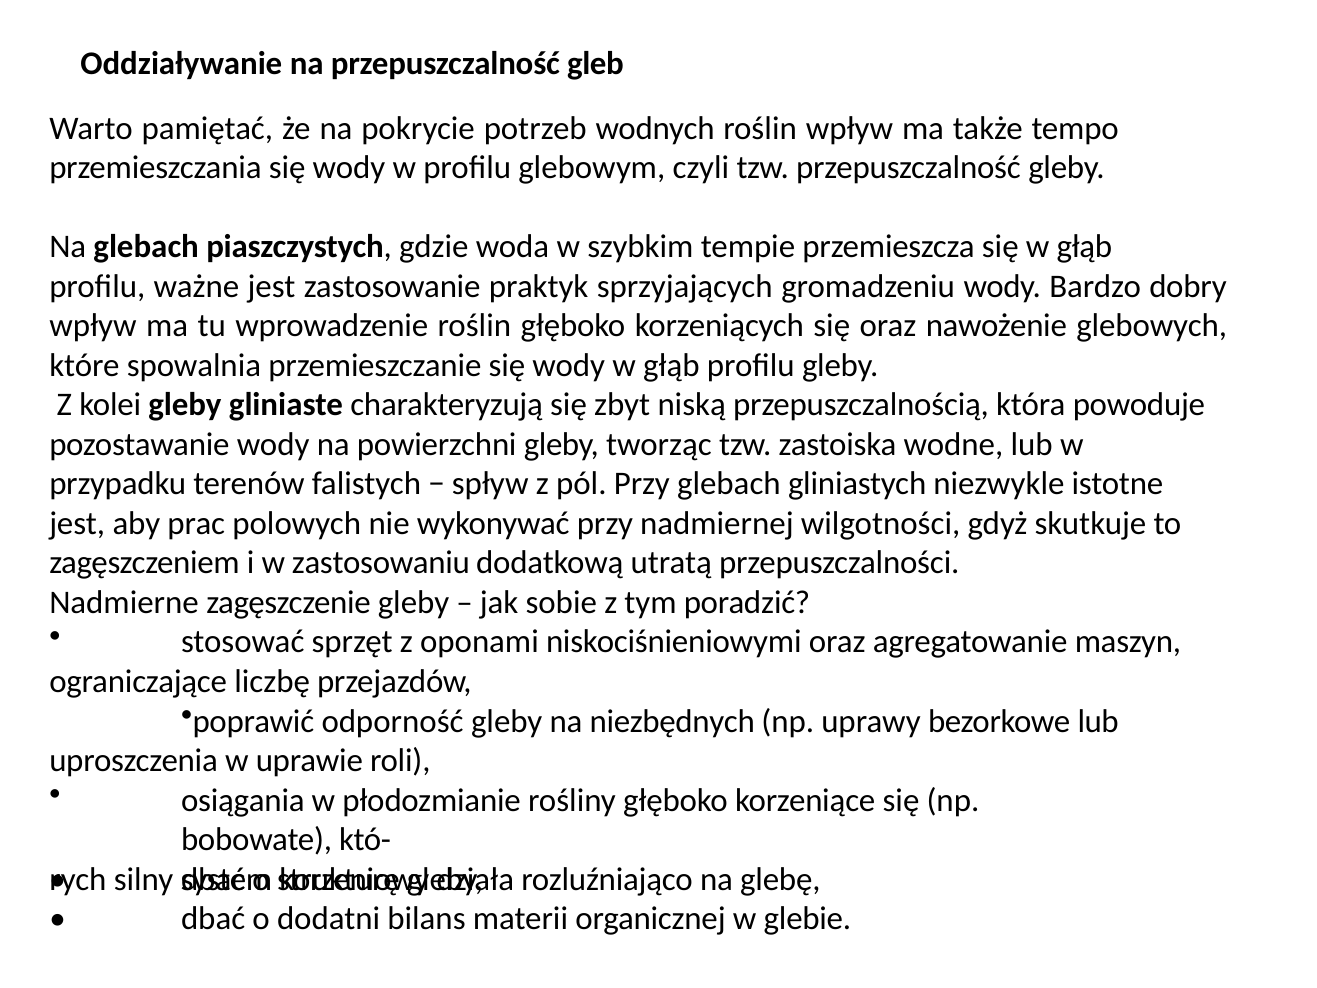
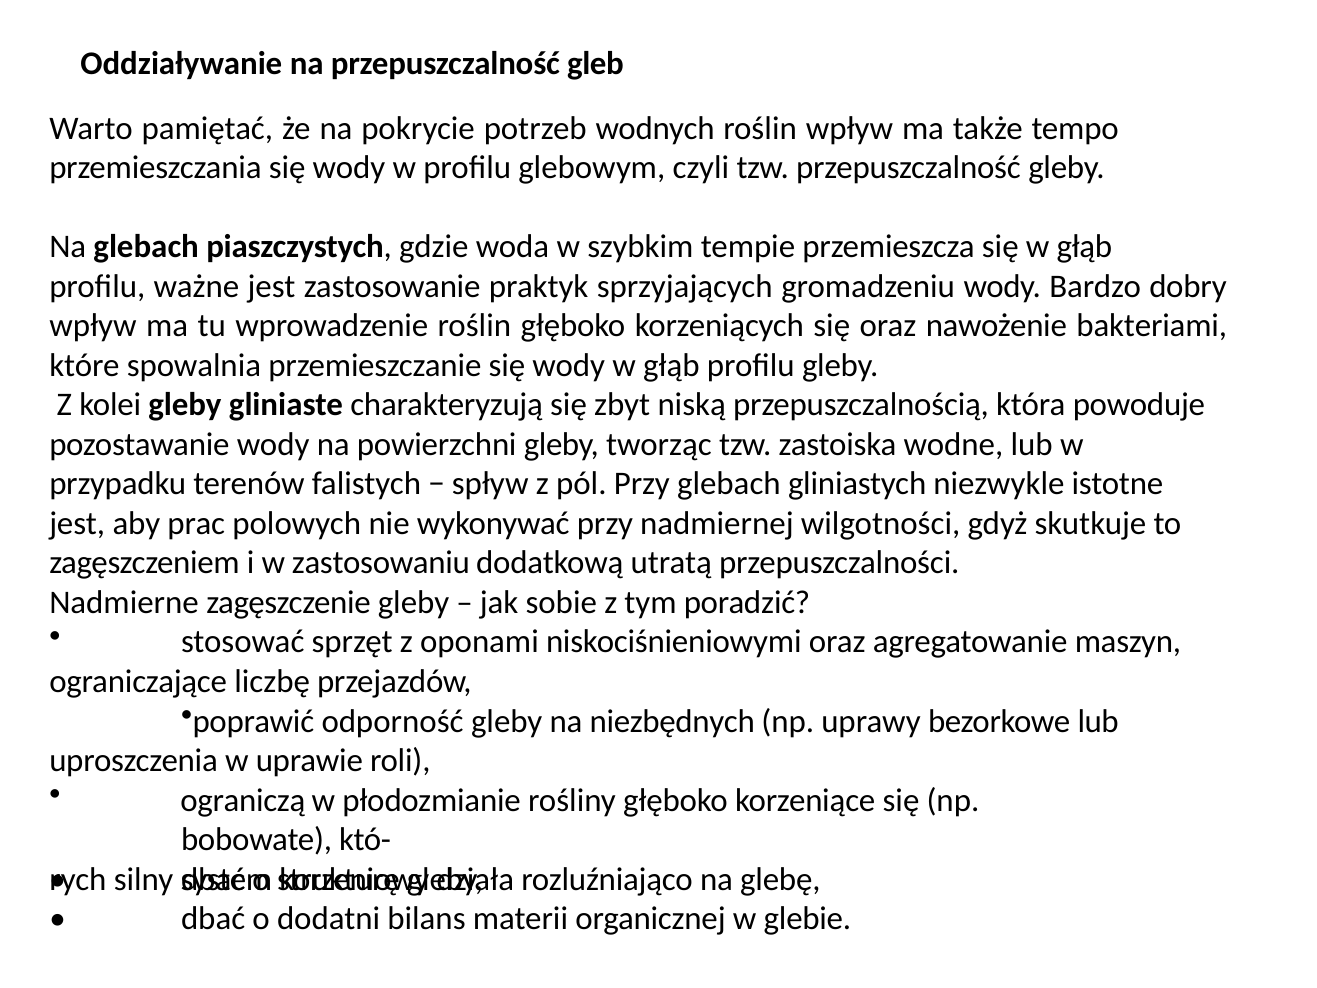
glebowych: glebowych -> bakteriami (1152, 326)
osiągania: osiągania -> ograniczą (243, 800)
